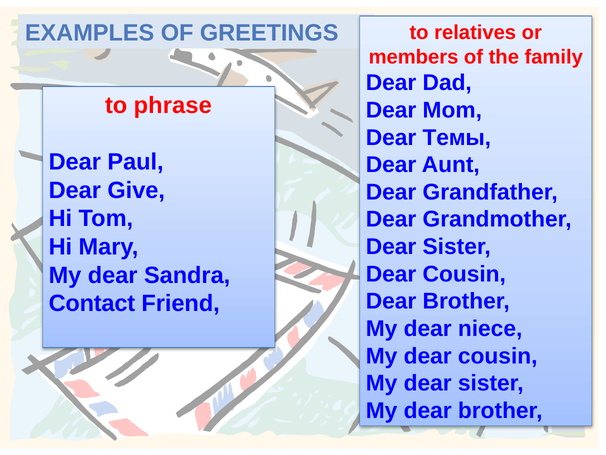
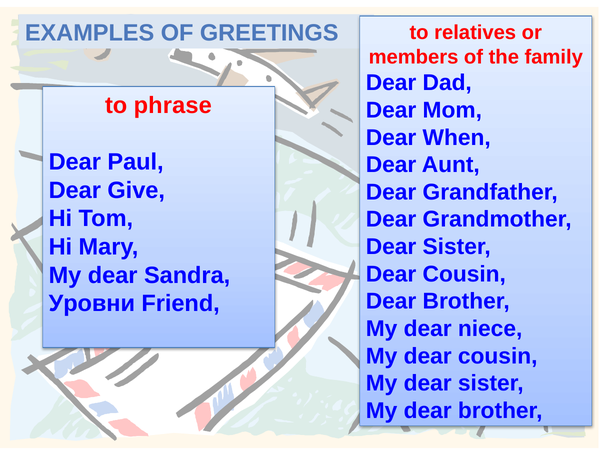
Темы: Темы -> When (457, 137)
Contact: Contact -> Уровни (92, 303)
